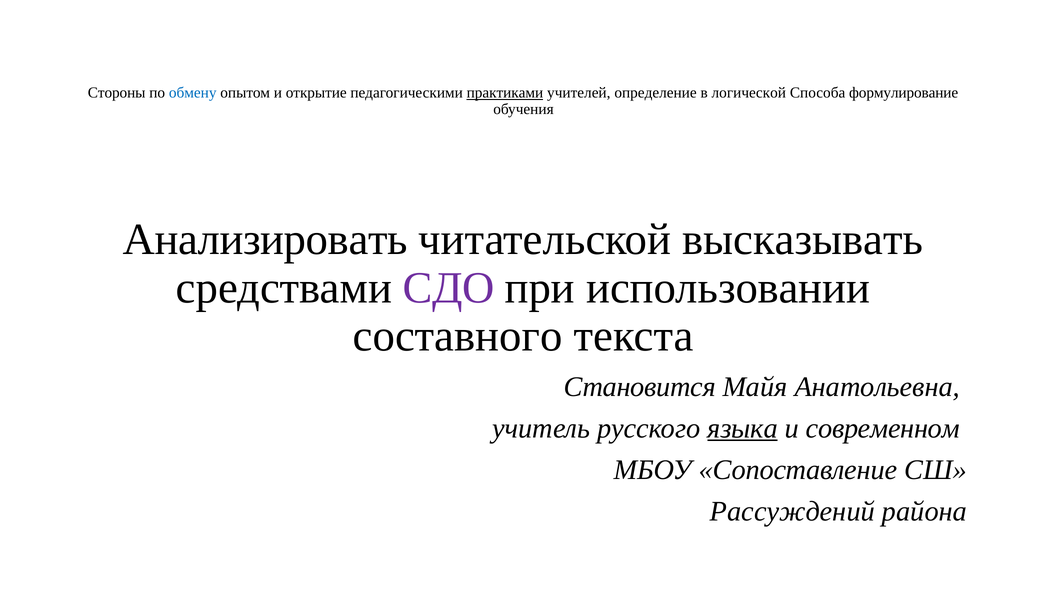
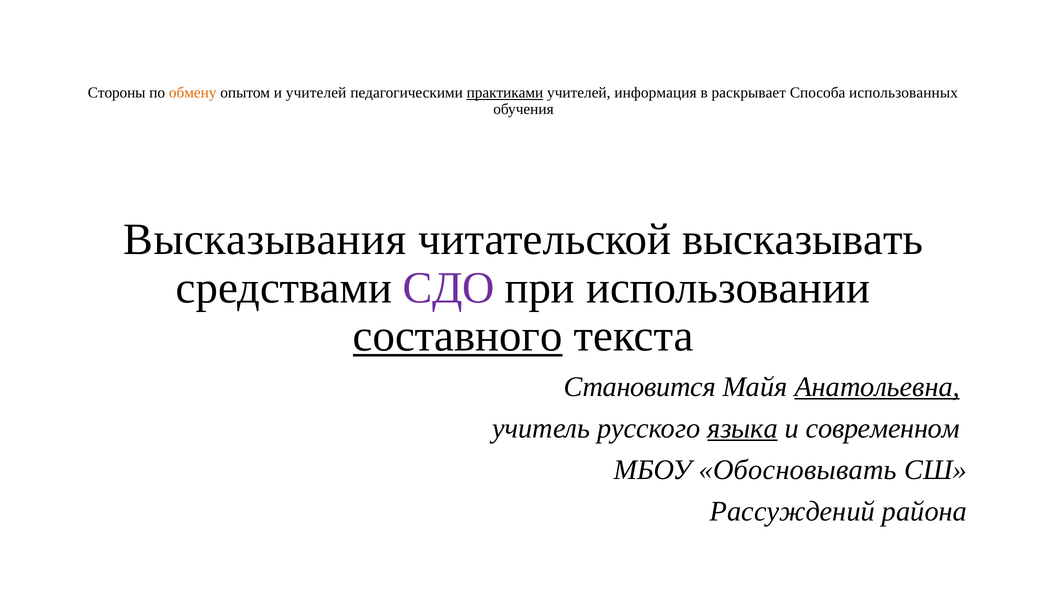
обмену colour: blue -> orange (193, 93)
и открытие: открытие -> учителей (316, 93)
определение: определение -> информация (656, 93)
логической: логической -> раскрывает (749, 93)
формулирование: формулирование -> использованных (904, 93)
Анализировать: Анализировать -> Высказывания (265, 240)
составного underline: none -> present (458, 336)
Анатольевна underline: none -> present (877, 387)
Сопоставление: Сопоставление -> Обосновывать (798, 470)
